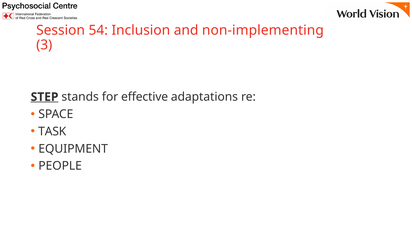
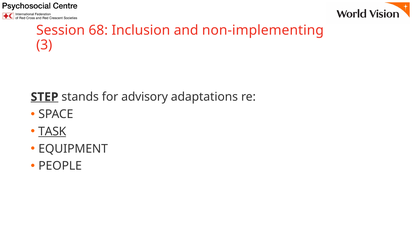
54: 54 -> 68 (98, 30)
effective: effective -> advisory (145, 97)
TASK underline: none -> present (52, 131)
